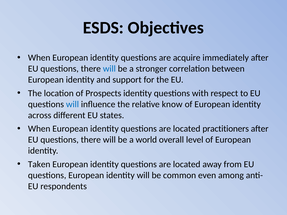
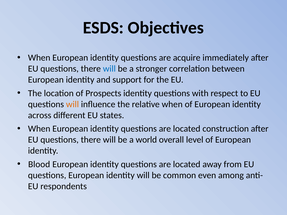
will colour: blue -> orange (72, 104)
relative know: know -> when (172, 104)
practitioners: practitioners -> construction (226, 129)
Taken: Taken -> Blood (39, 164)
